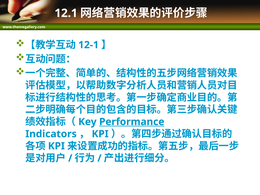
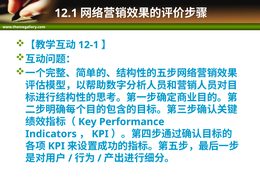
Performance underline: present -> none (132, 122)
